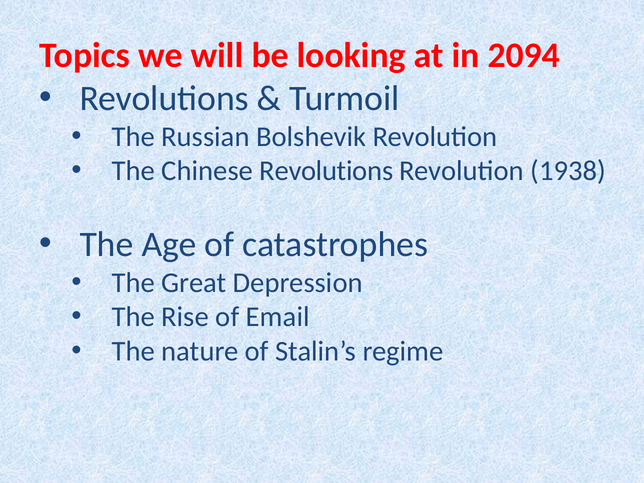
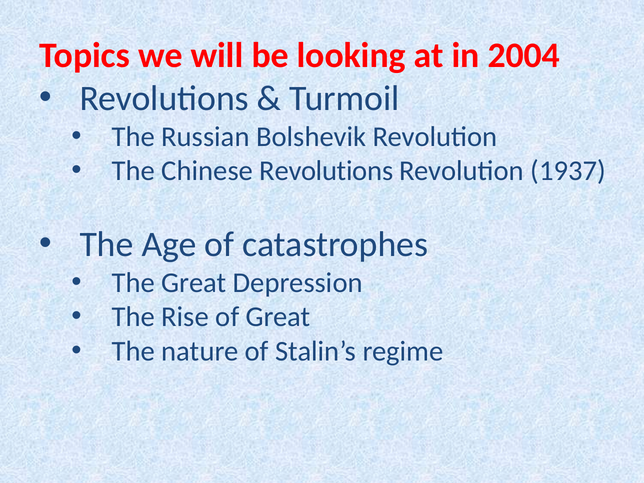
2094: 2094 -> 2004 (524, 56)
1938: 1938 -> 1937 (568, 171)
of Email: Email -> Great (278, 317)
